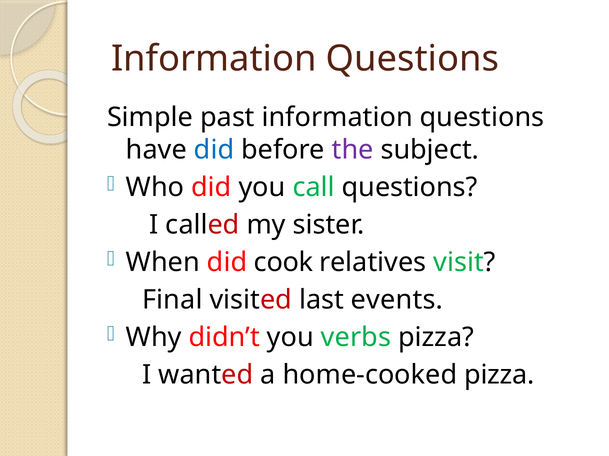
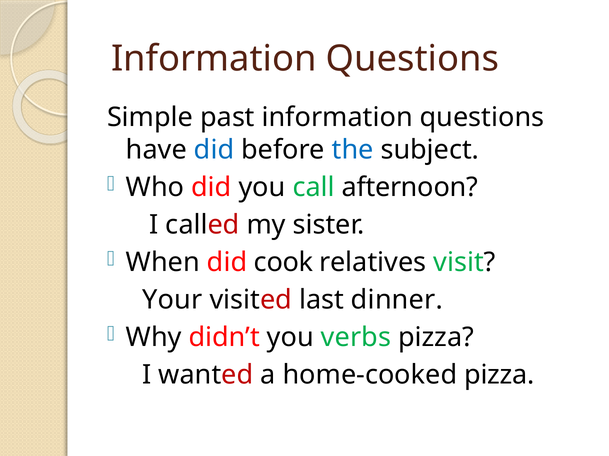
the colour: purple -> blue (353, 150)
call questions: questions -> afternoon (410, 188)
Final: Final -> Your (172, 300)
events: events -> dinner (397, 300)
